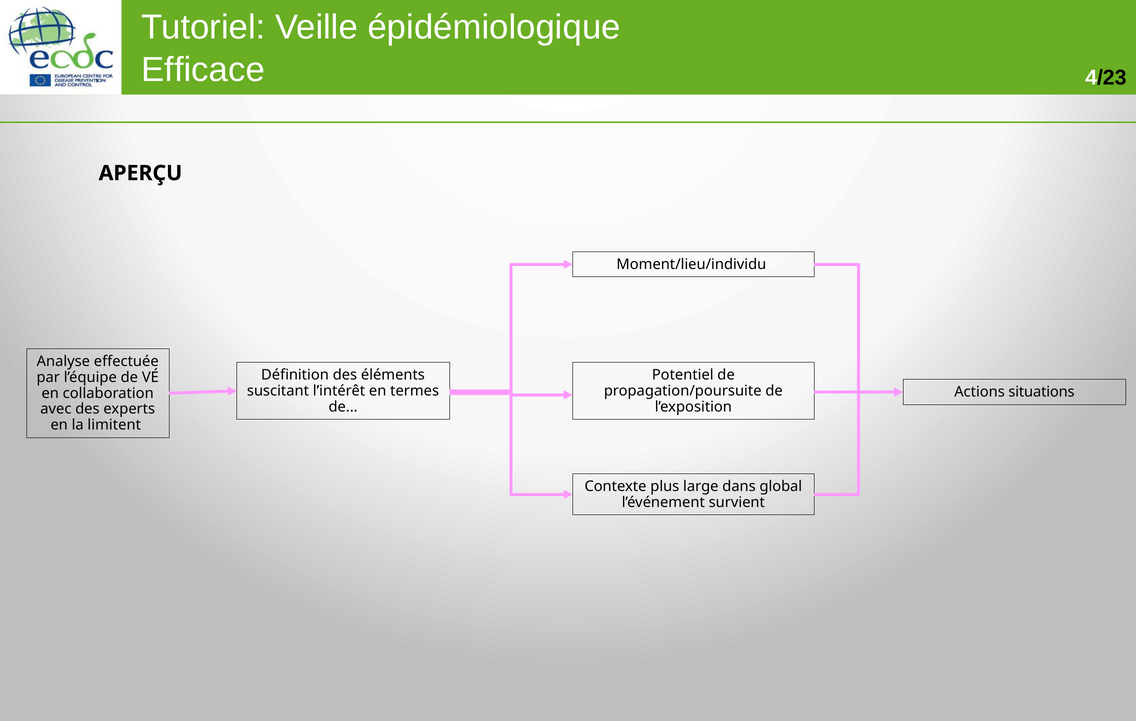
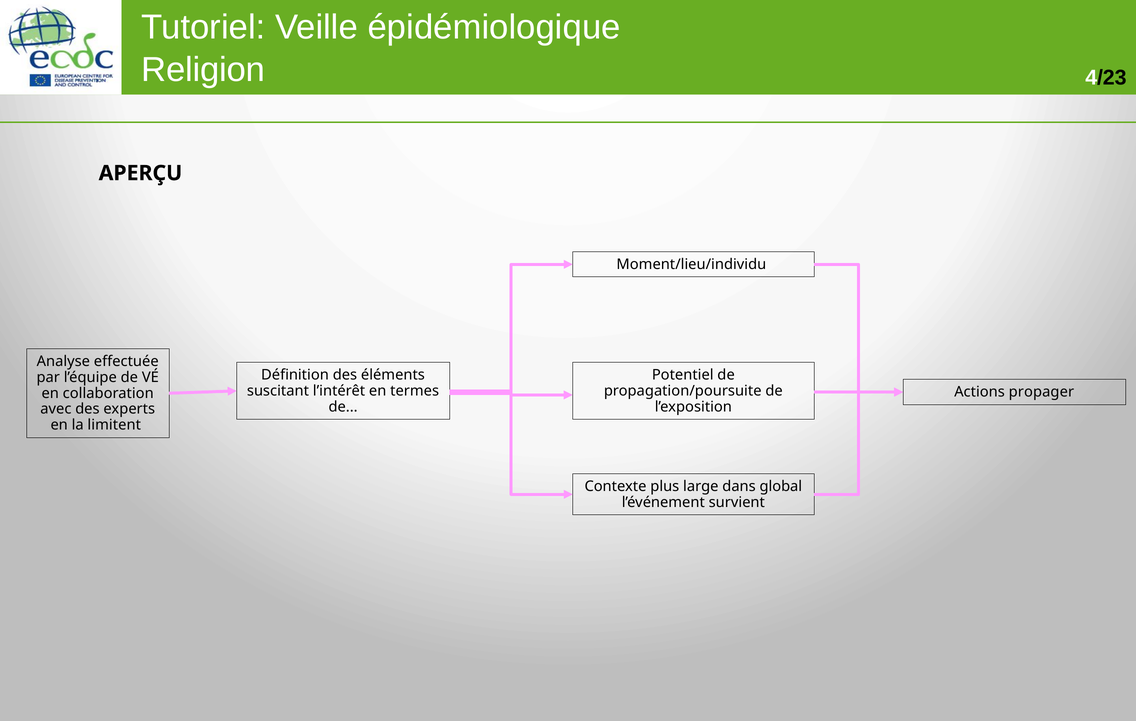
Efficace: Efficace -> Religion (203, 70)
situations: situations -> propager (1041, 392)
